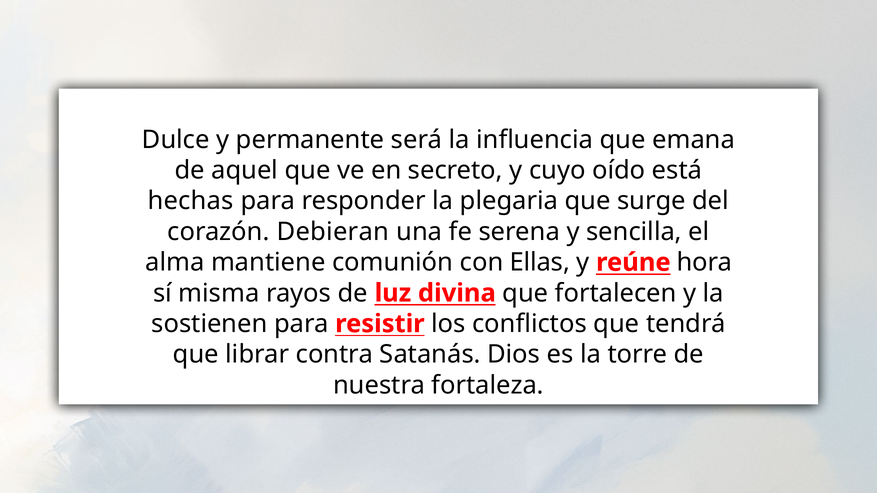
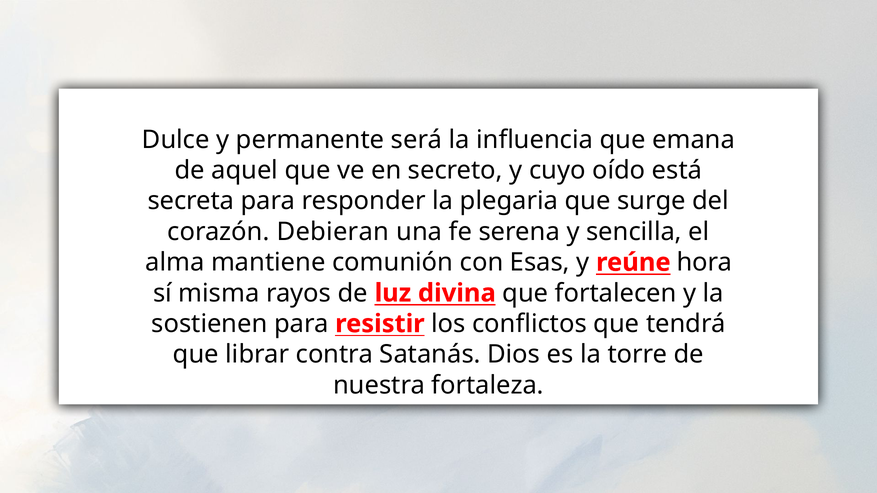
hechas: hechas -> secreta (191, 201)
Ellas: Ellas -> Esas (540, 263)
